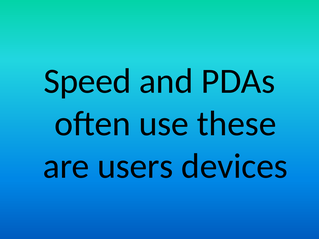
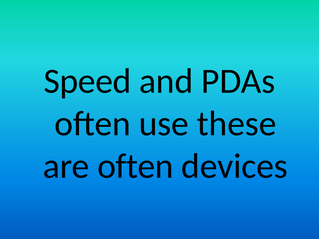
are users: users -> often (135, 166)
